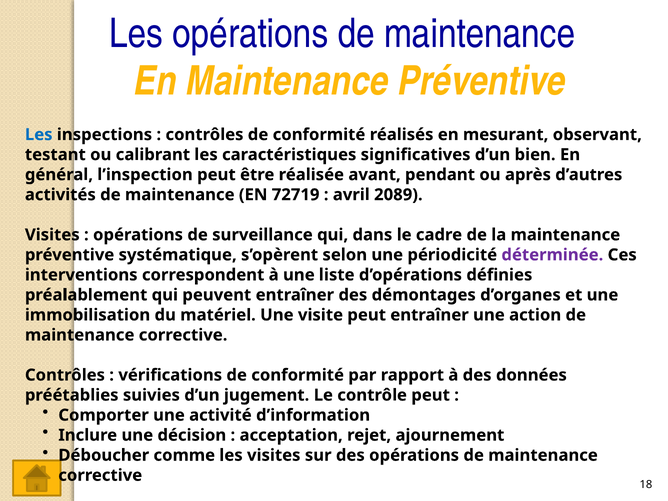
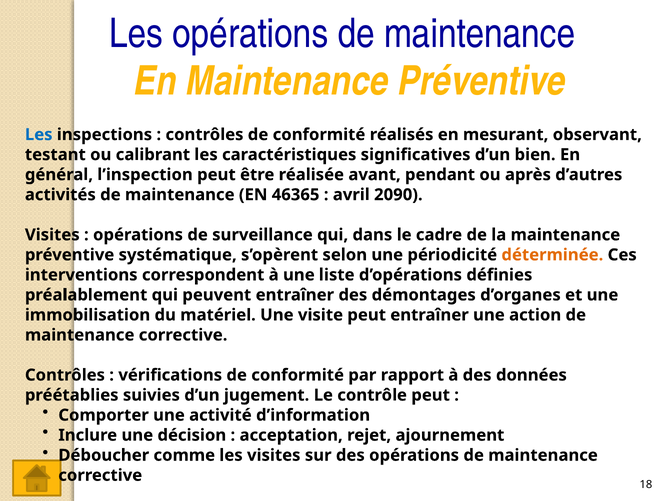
72719: 72719 -> 46365 (296, 195)
2089: 2089 -> 2090 (398, 195)
déterminée colour: purple -> orange (552, 255)
